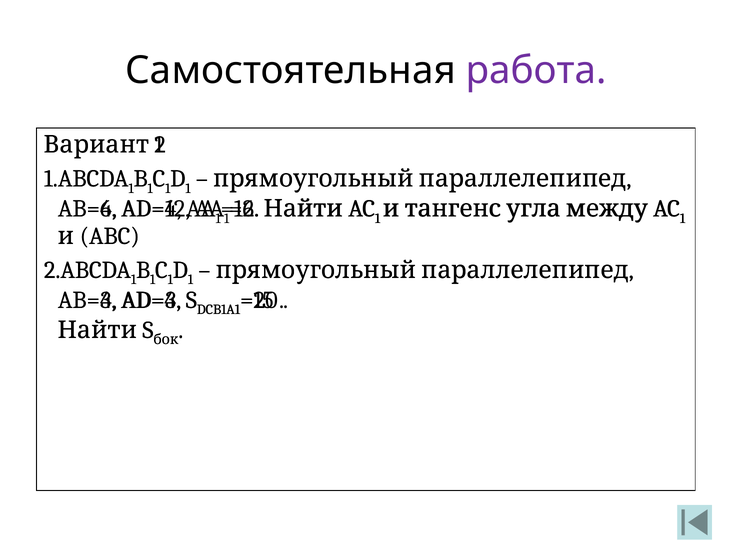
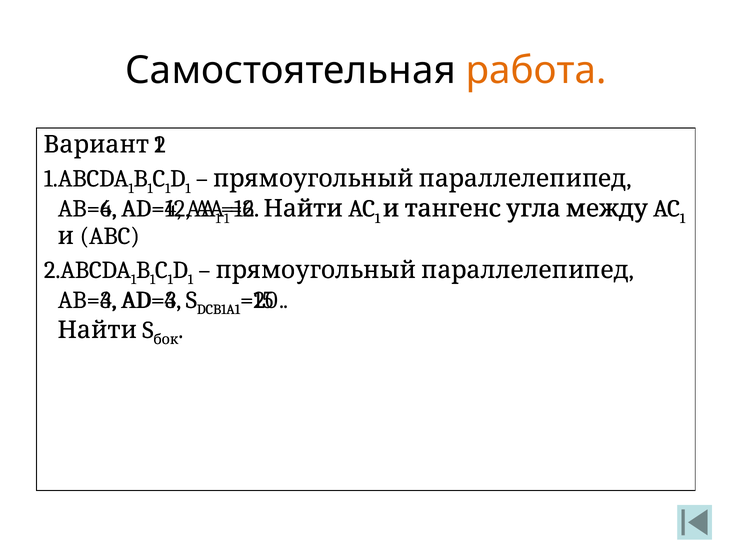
работа colour: purple -> orange (536, 70)
